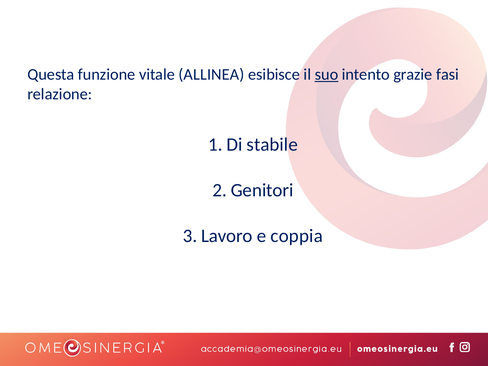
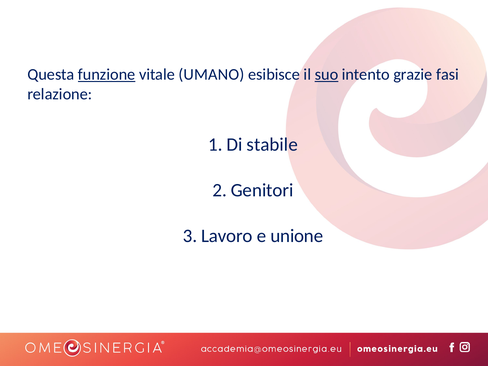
funzione underline: none -> present (107, 74)
ALLINEA: ALLINEA -> UMANO (211, 74)
coppia: coppia -> unione (297, 236)
